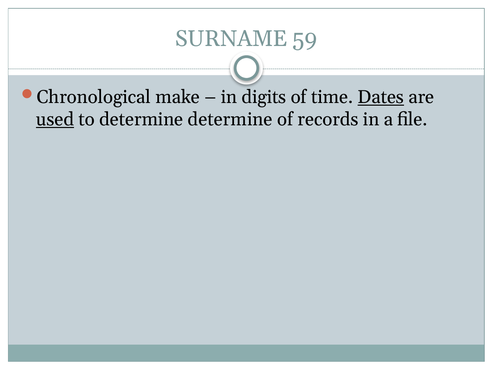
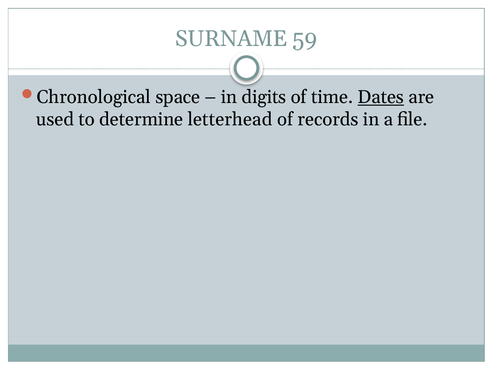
make: make -> space (178, 97)
used underline: present -> none (55, 119)
determine determine: determine -> letterhead (230, 119)
